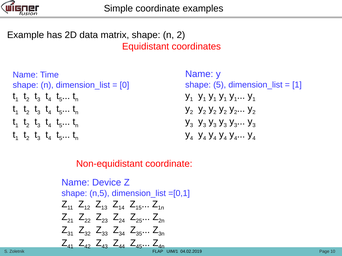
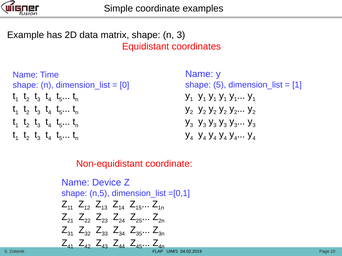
n 2: 2 -> 3 (181, 35)
